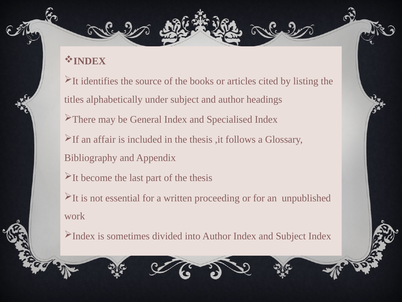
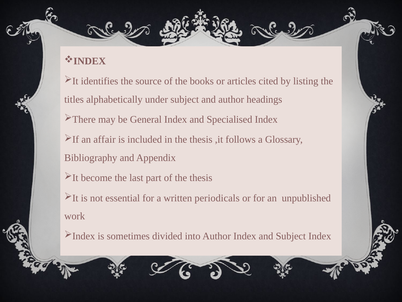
proceeding: proceeding -> periodicals (217, 198)
